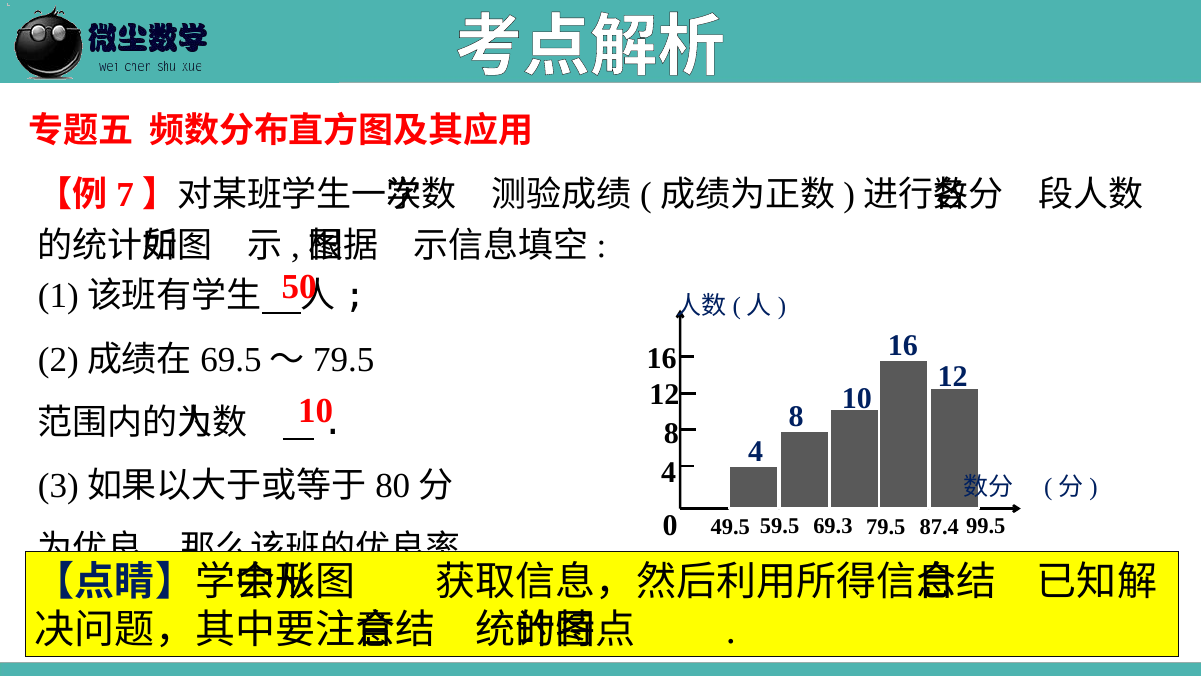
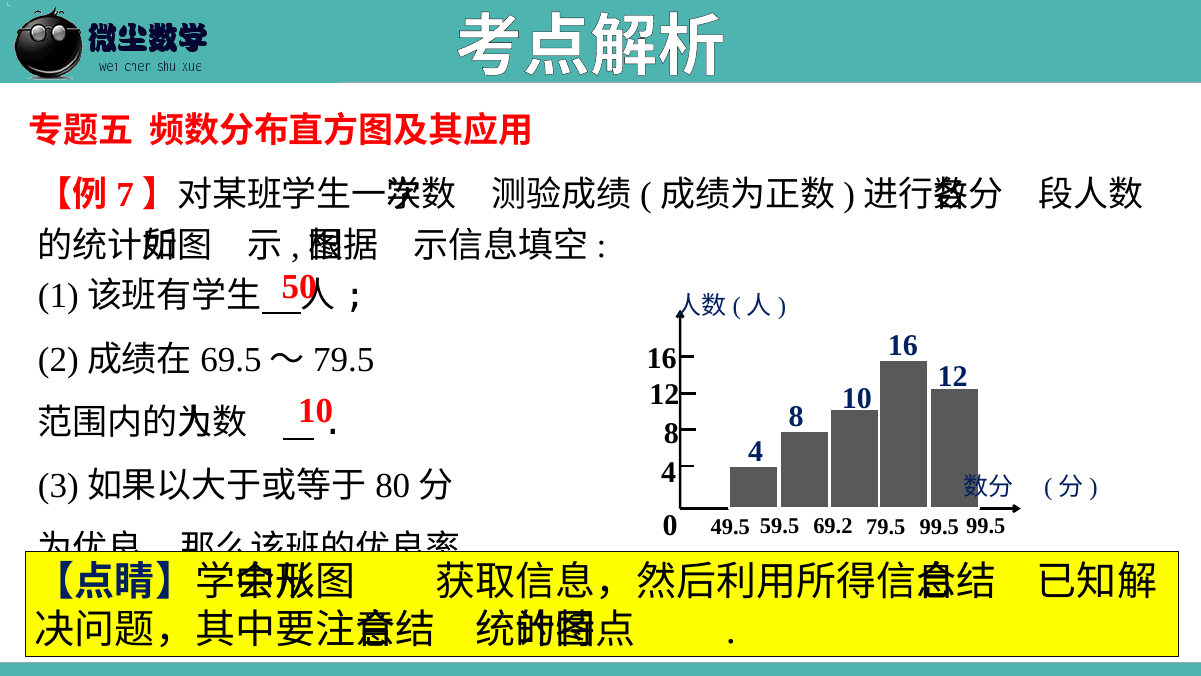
69.3: 69.3 -> 69.2 (833, 526)
79.5 87.4: 87.4 -> 99.5 (939, 527)
